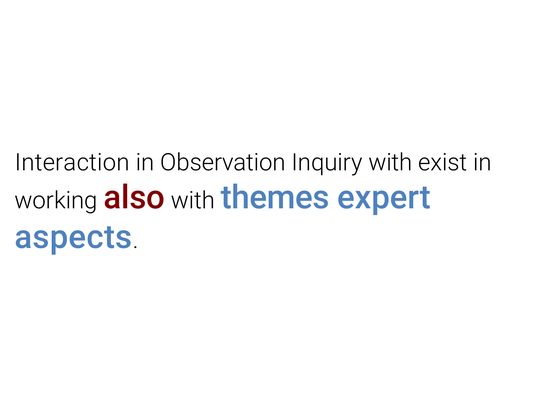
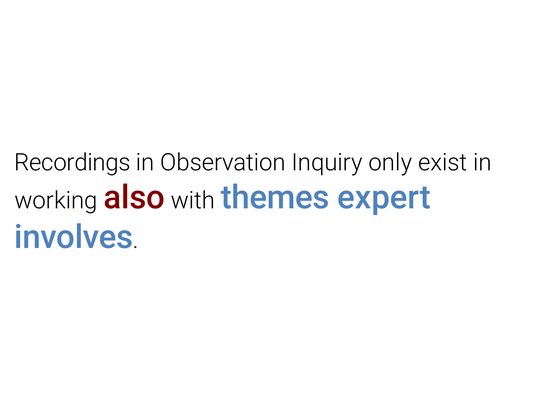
Interaction: Interaction -> Recordings (72, 162)
Inquiry with: with -> only (390, 162)
aspects: aspects -> involves (74, 237)
